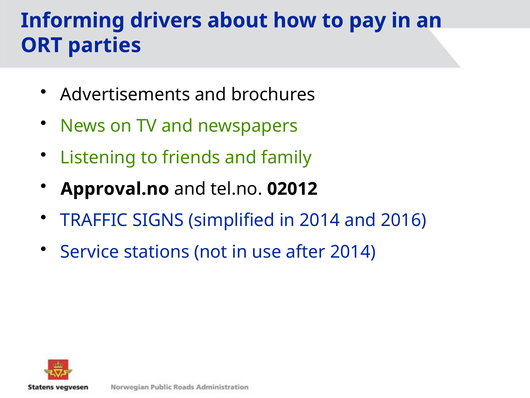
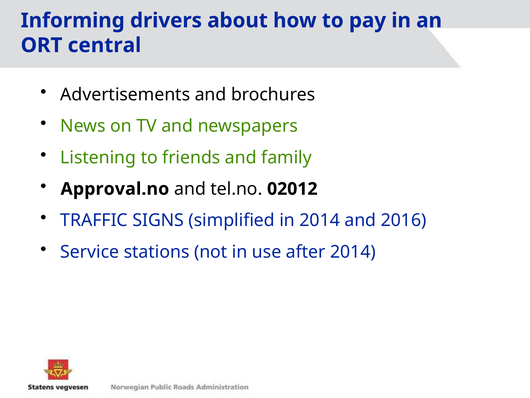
parties: parties -> central (104, 45)
